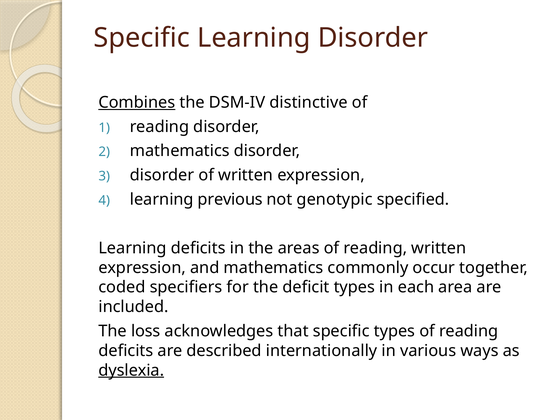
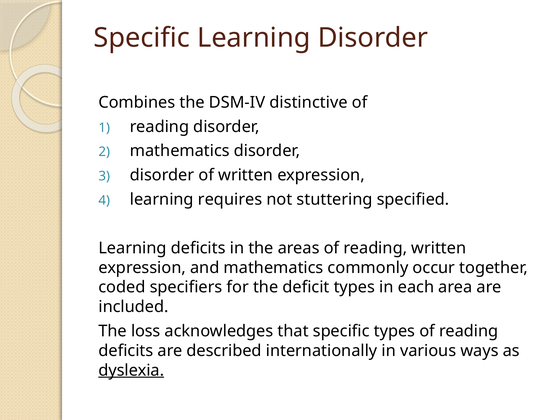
Combines underline: present -> none (137, 102)
previous: previous -> requires (230, 199)
genotypic: genotypic -> stuttering (335, 199)
